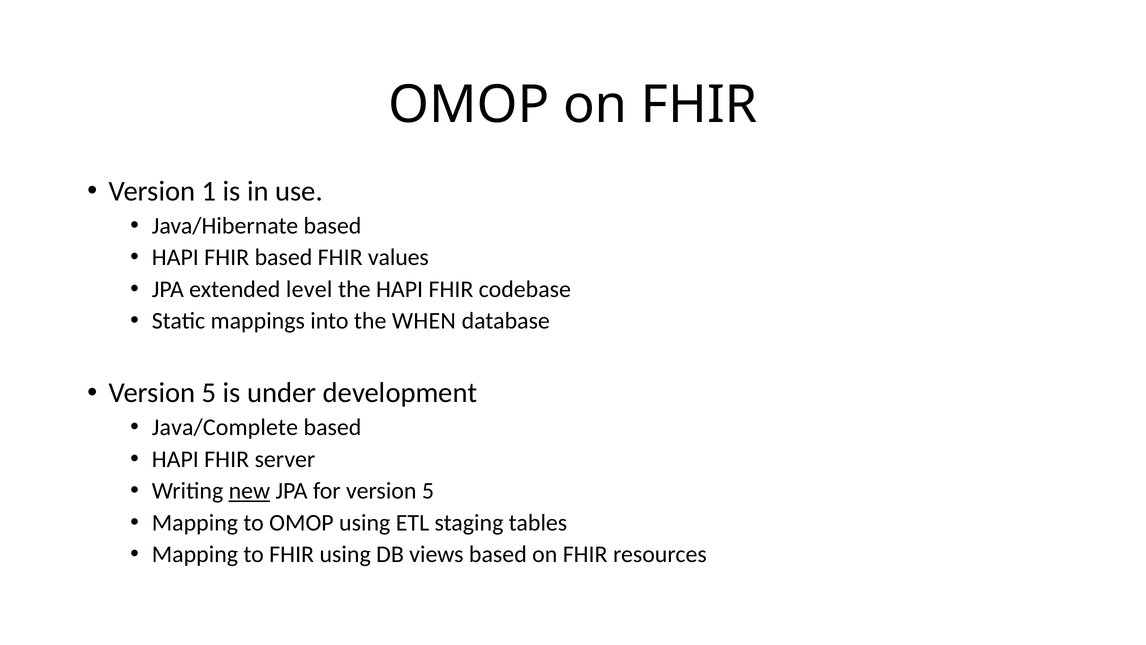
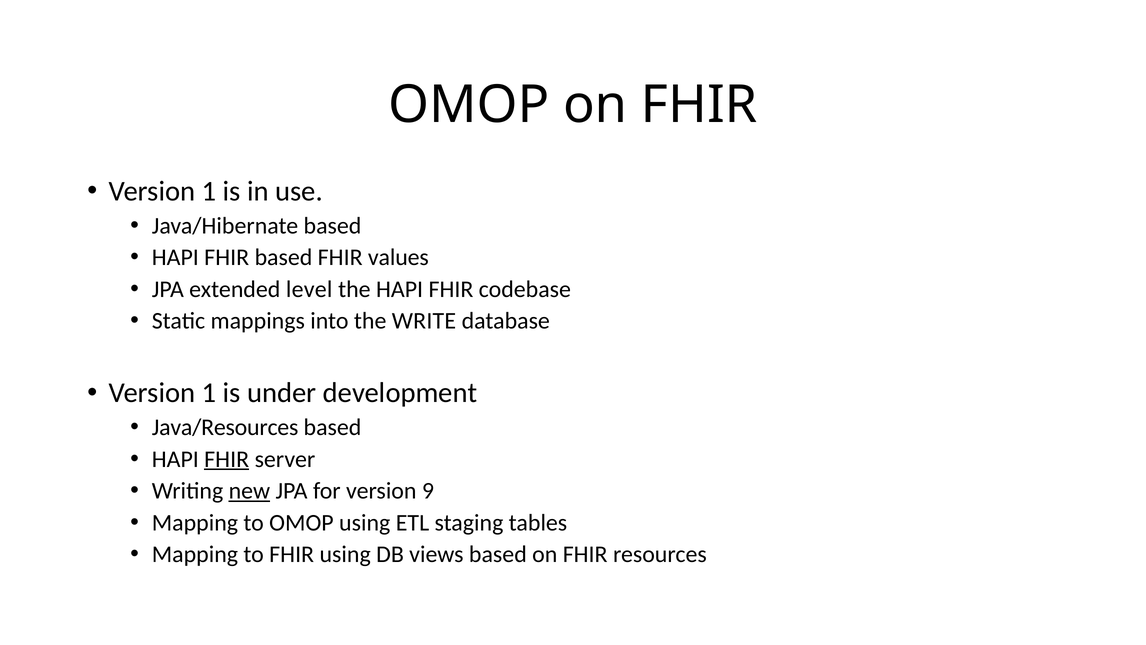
WHEN: WHEN -> WRITE (424, 321)
5: 5 -> 1 (209, 393)
Java/Complete: Java/Complete -> Java/Resources (225, 427)
FHIR underline: none -> present (227, 459)
for version 5: 5 -> 9 (428, 491)
